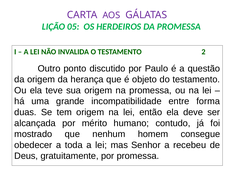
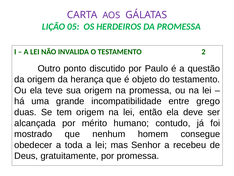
forma: forma -> grego (208, 101)
